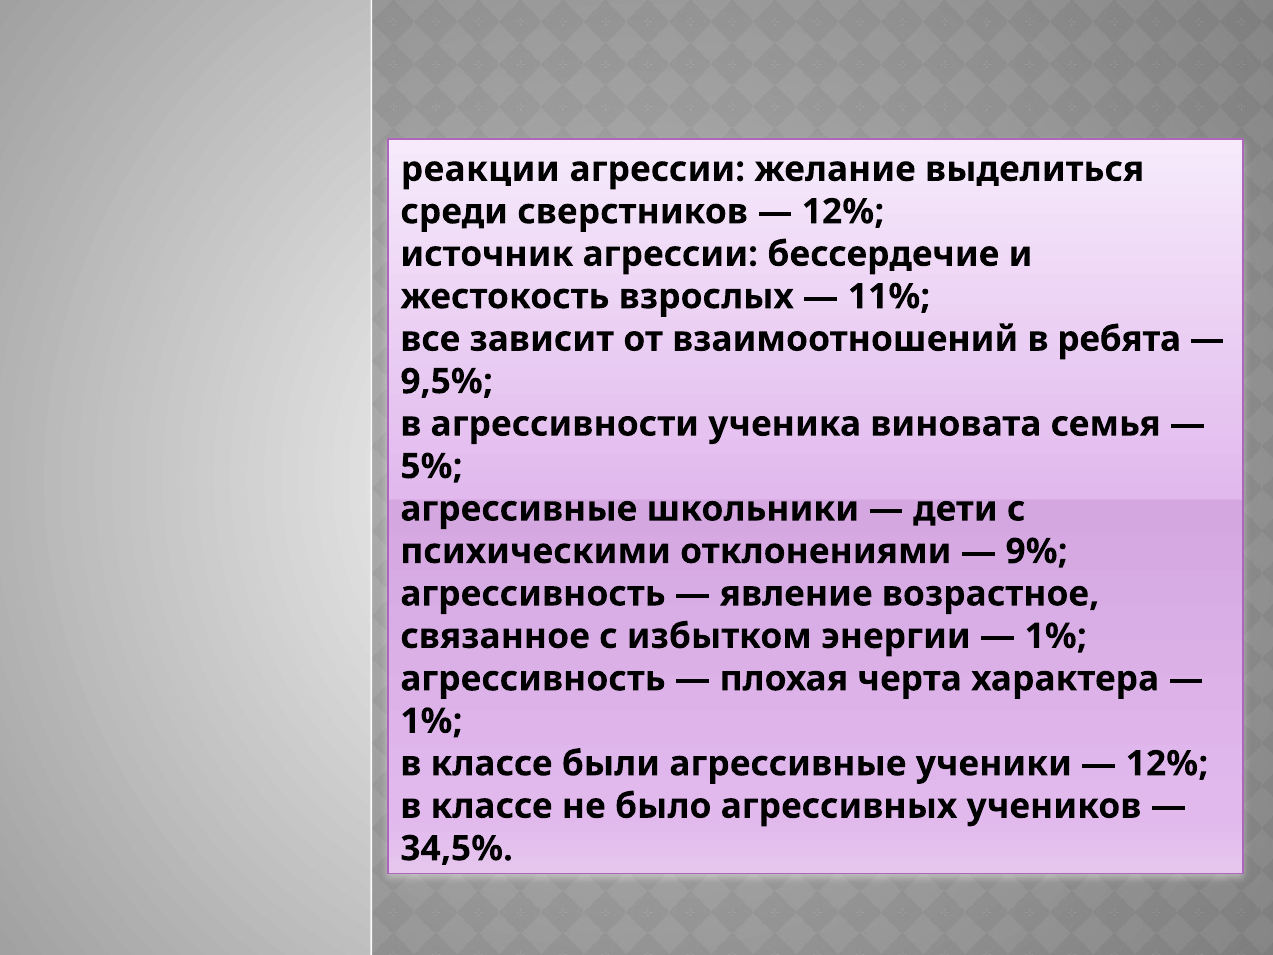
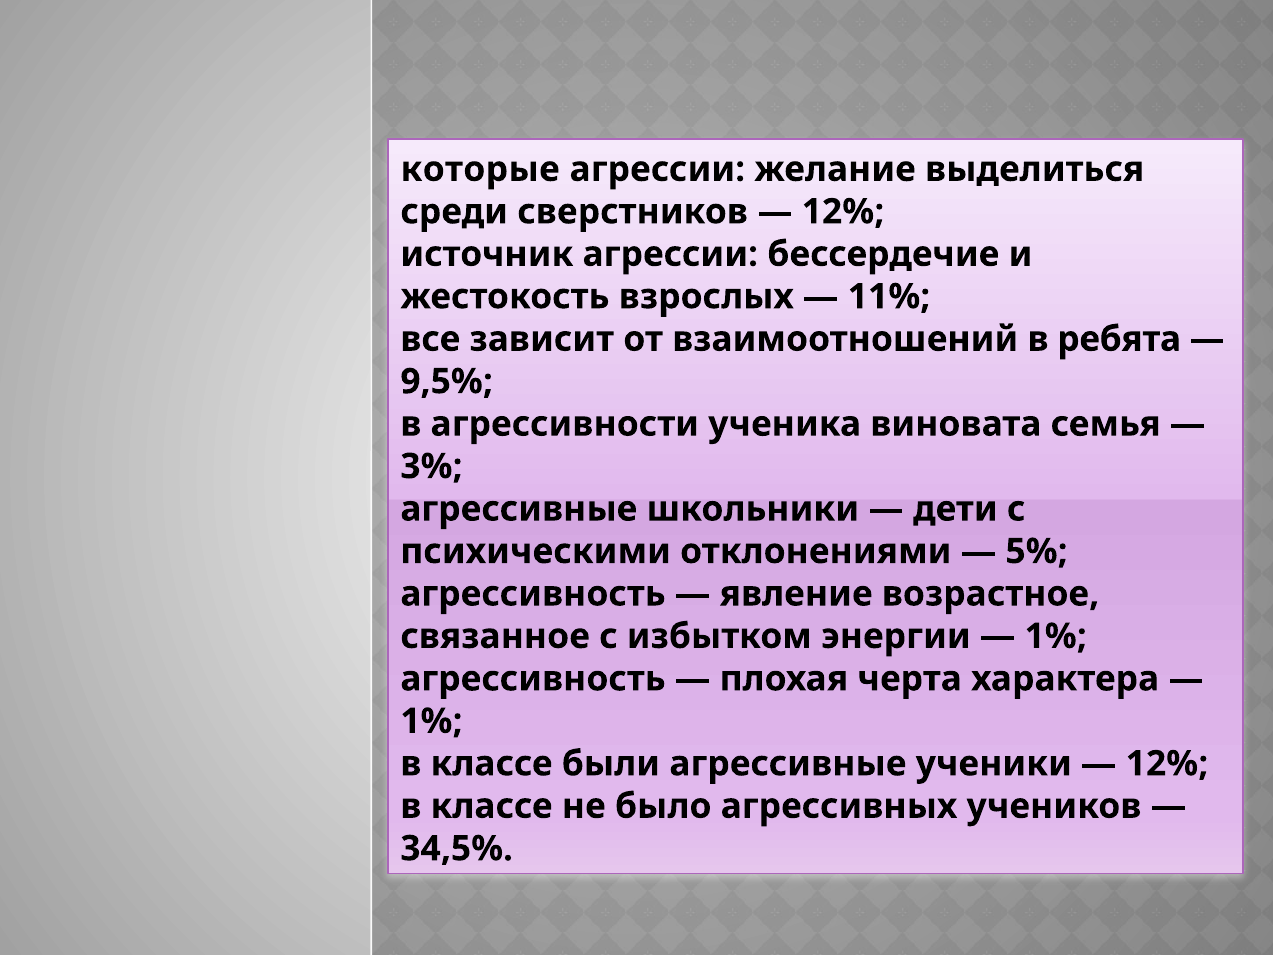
реакции: реакции -> которые (480, 169)
5%: 5% -> 3% (431, 466)
9%: 9% -> 5% (1037, 551)
